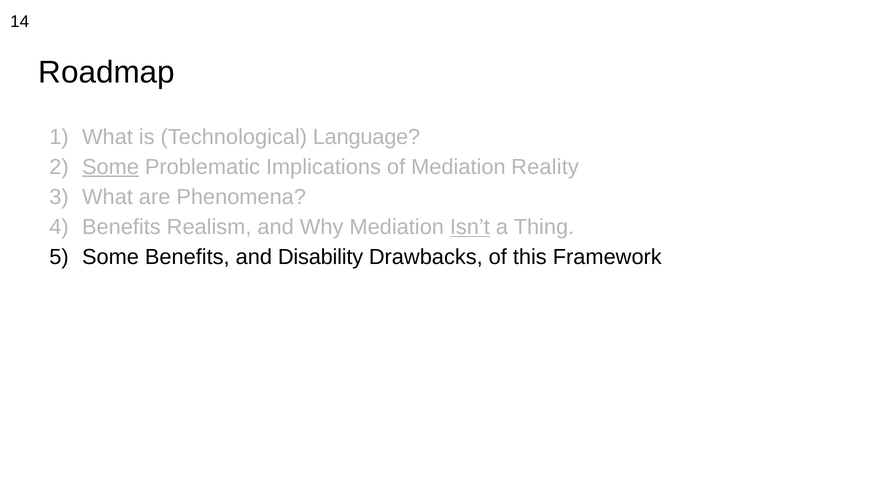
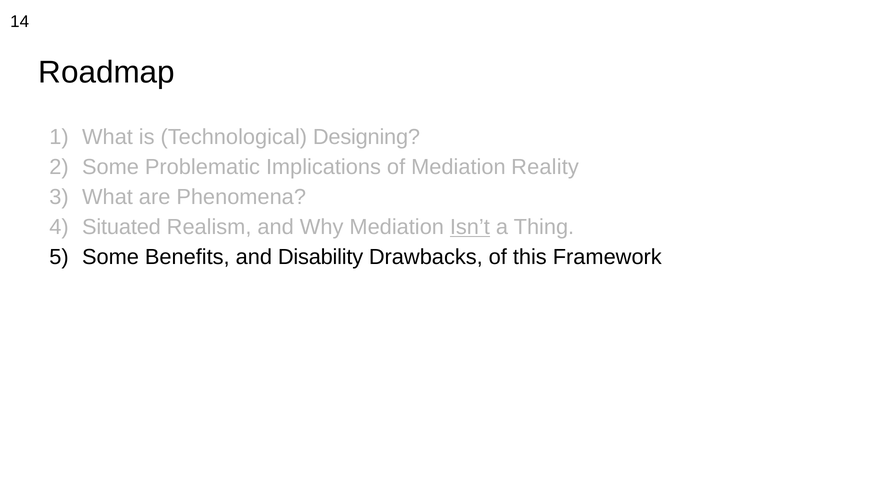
Language: Language -> Designing (367, 137)
Some underline: present -> none (110, 167)
Benefits: Benefits -> Situated (121, 227)
